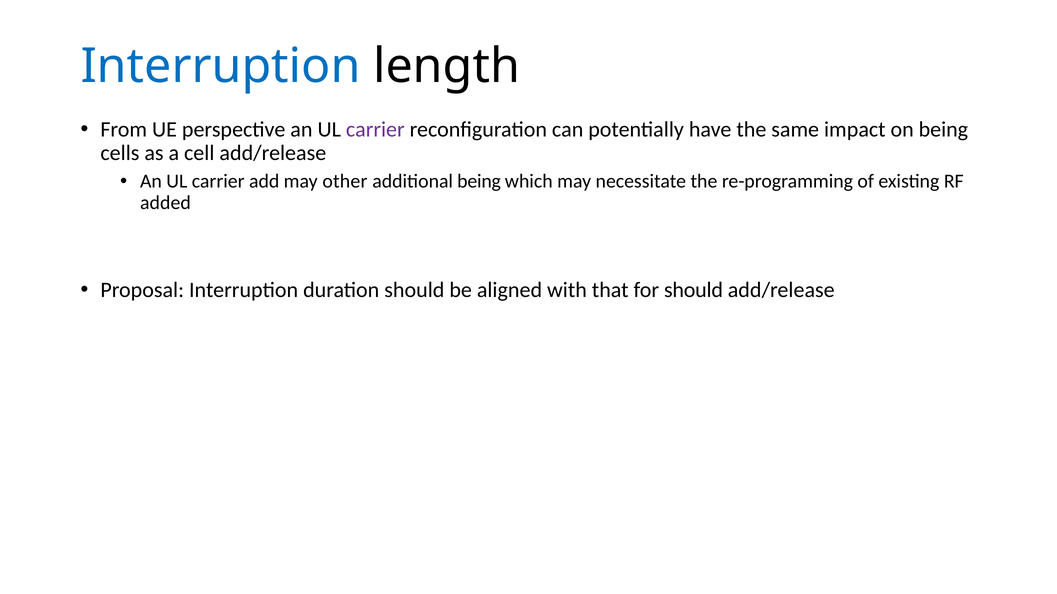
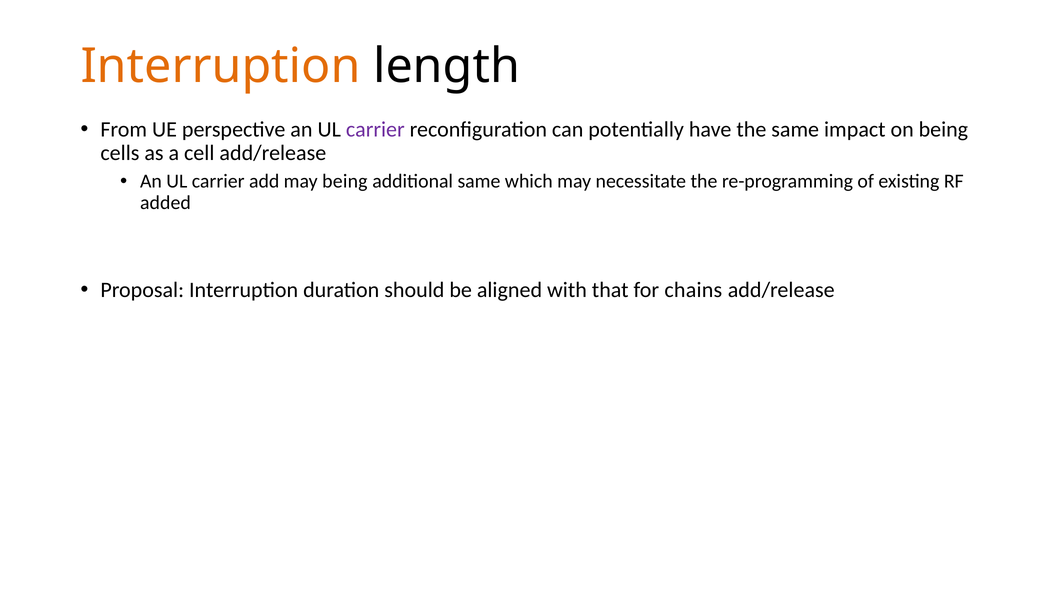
Interruption colour: blue -> orange (221, 66)
may other: other -> being (345, 181)
additional being: being -> same (479, 181)
for should: should -> chains (693, 290)
